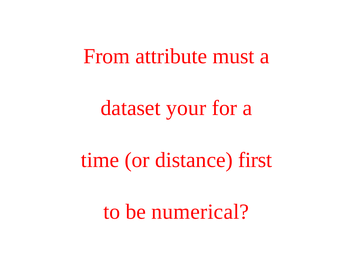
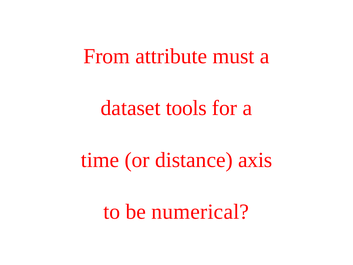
your: your -> tools (186, 108)
first: first -> axis (255, 160)
